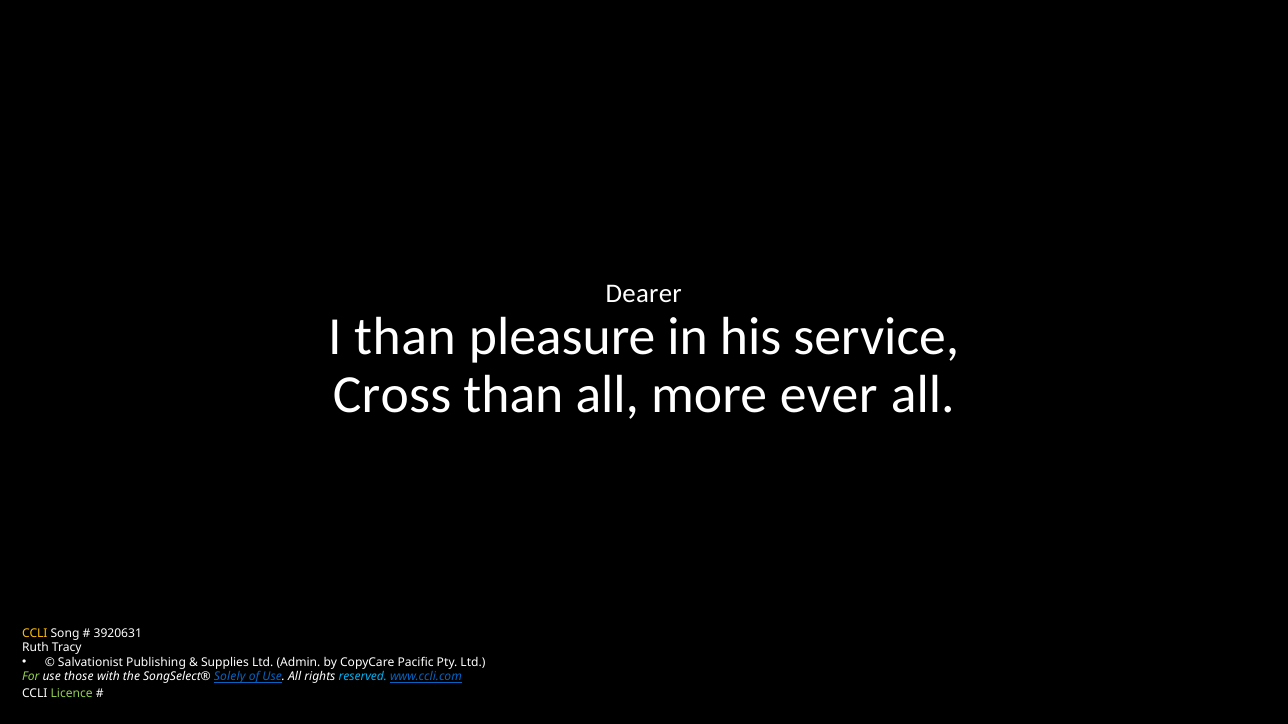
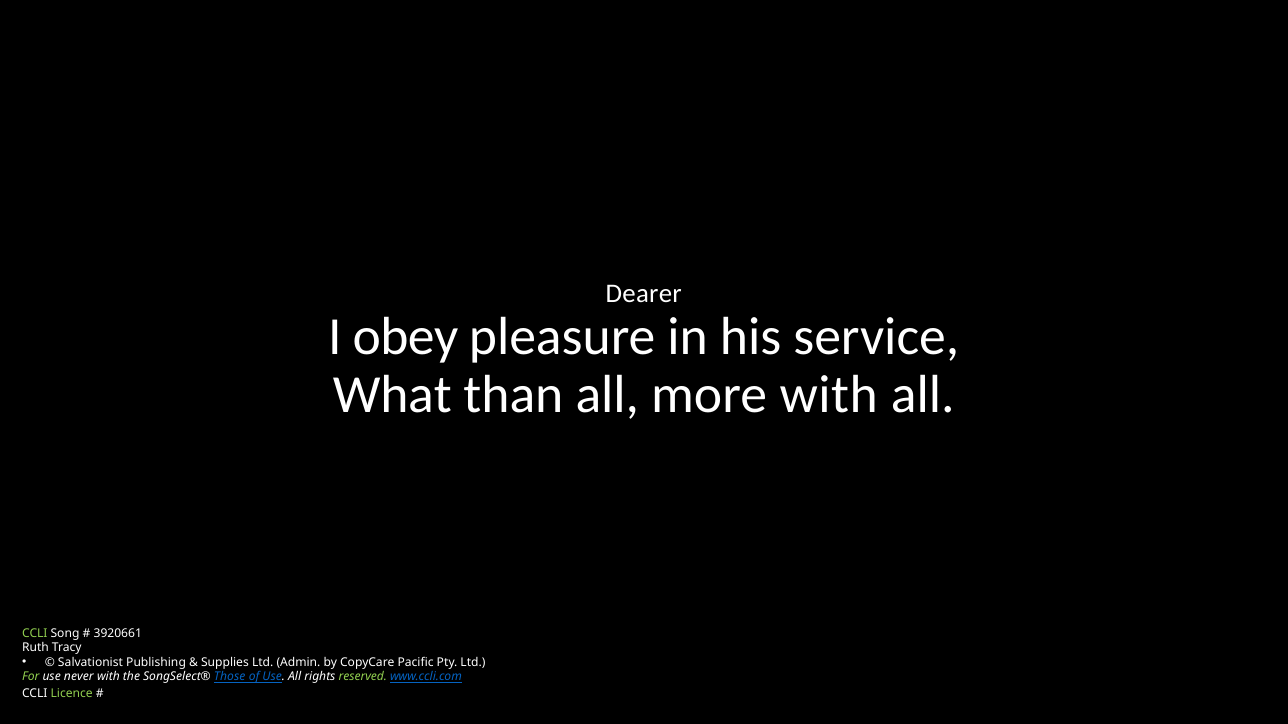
I than: than -> obey (405, 337)
Cross: Cross -> What (392, 395)
more ever: ever -> with (829, 395)
CCLI colour: yellow -> light green (35, 634)
3920631: 3920631 -> 3920661 (118, 634)
those: those -> never (79, 677)
Solely: Solely -> Those (230, 677)
reserved colour: light blue -> light green (363, 677)
